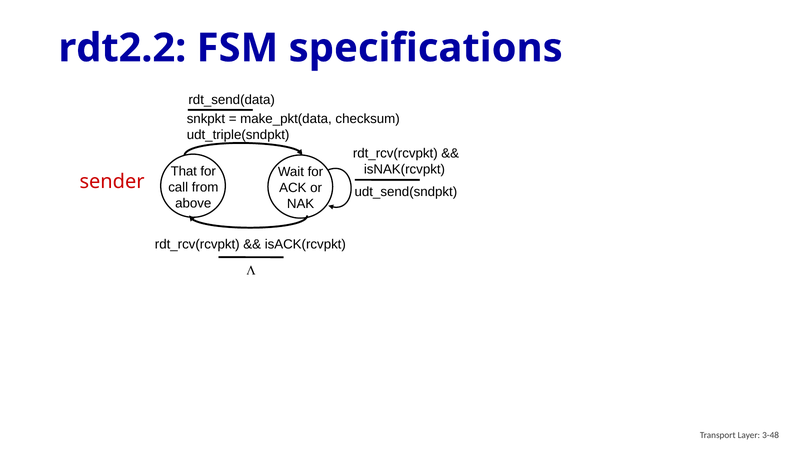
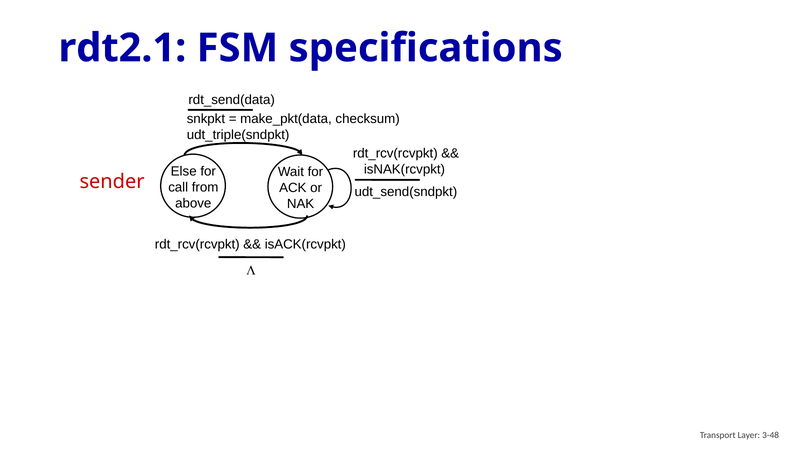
rdt2.2: rdt2.2 -> rdt2.1 (122, 48)
That: That -> Else (184, 172)
